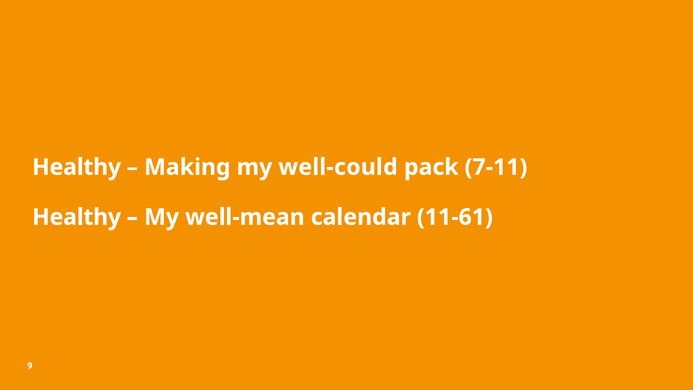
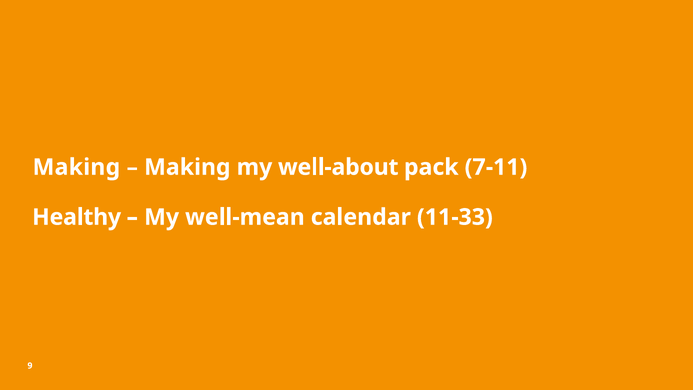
Healthy: Healthy -> Making (76, 167)
well-could: well-could -> well-about (338, 167)
11-61: 11-61 -> 11-33 (455, 217)
